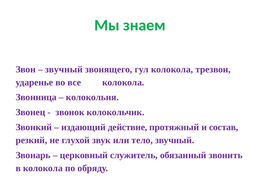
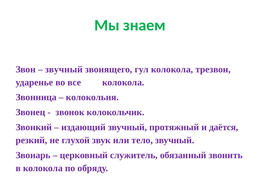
издающий действие: действие -> звучный (128, 127)
состав: состав -> даётся (224, 127)
